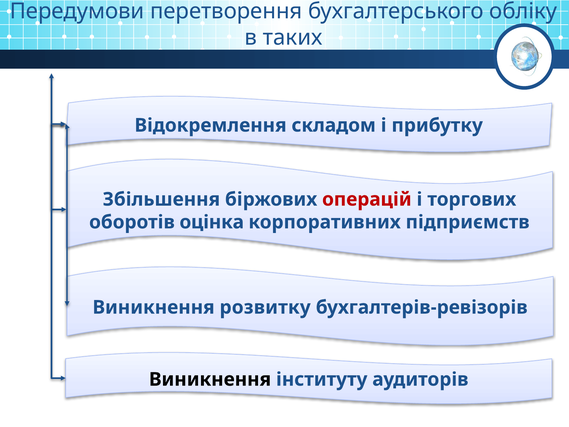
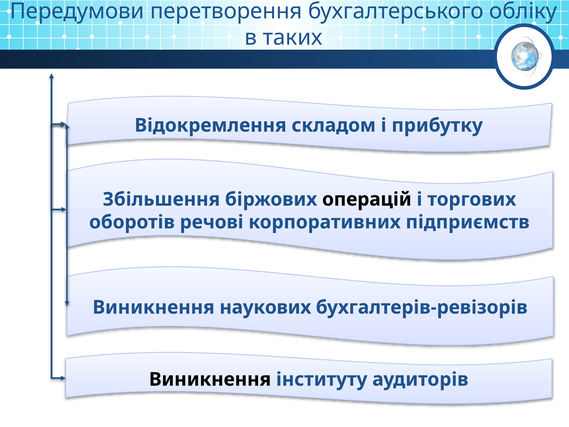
операцій colour: red -> black (367, 199)
оцінка: оцінка -> речові (212, 222)
розвитку: розвитку -> наукових (265, 307)
